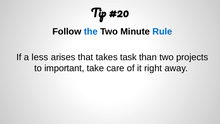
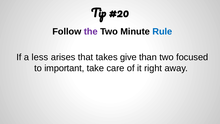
the colour: blue -> purple (91, 31)
task: task -> give (128, 57)
projects: projects -> focused (192, 57)
